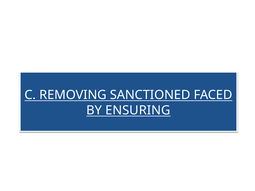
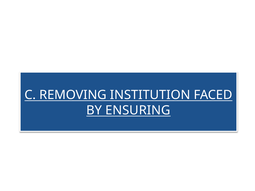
SANCTIONED: SANCTIONED -> INSTITUTION (150, 95)
